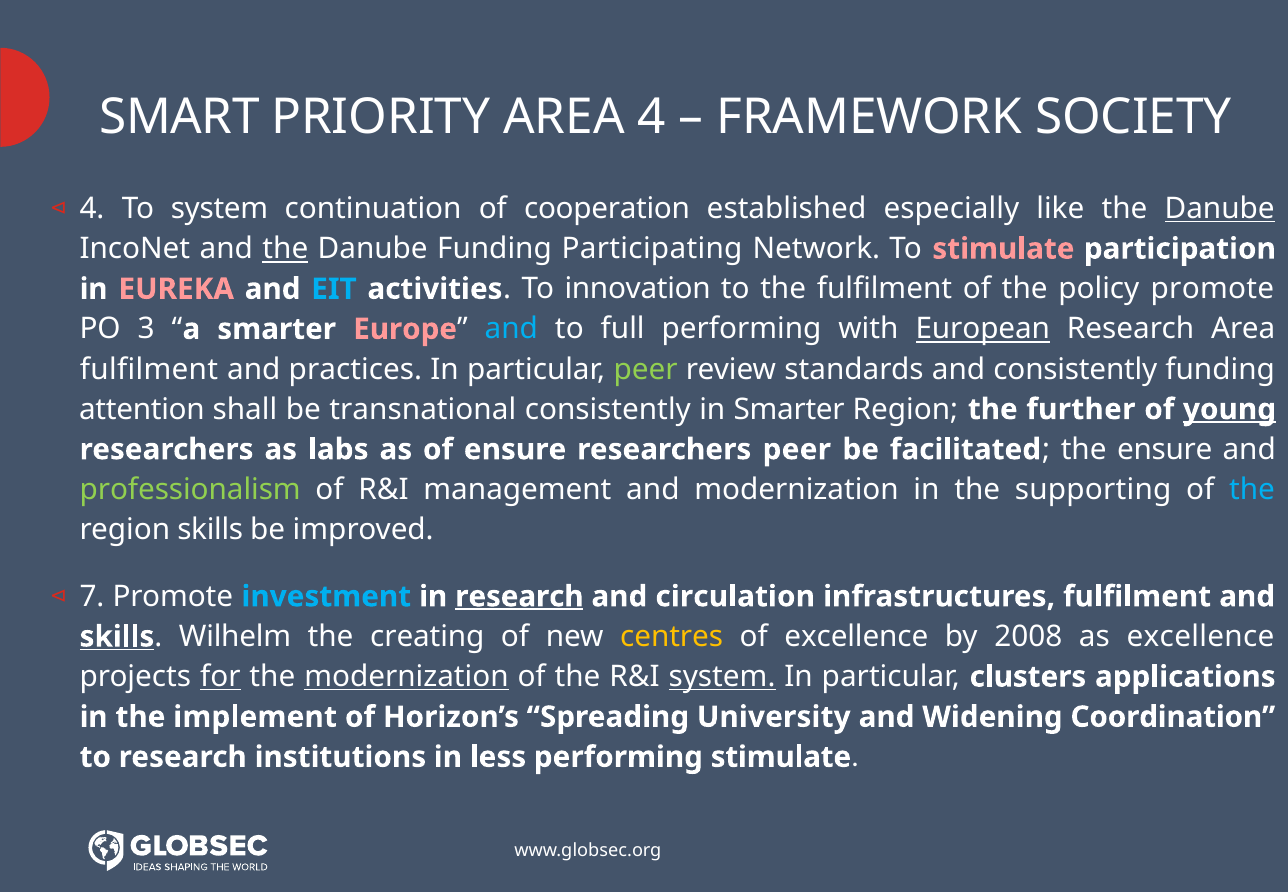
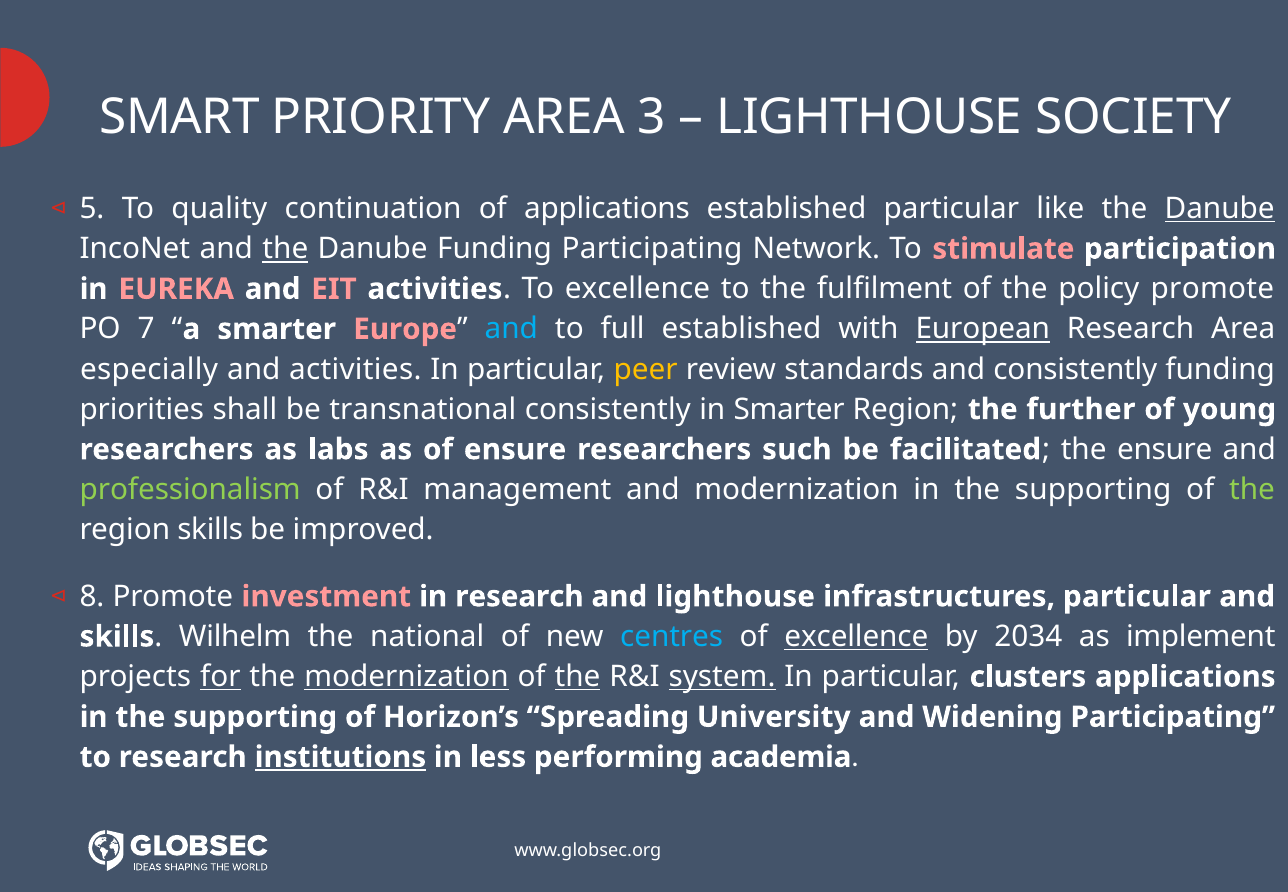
AREA 4: 4 -> 3 (652, 117)
FRAMEWORK: FRAMEWORK -> LIGHTHOUSE (869, 117)
4: 4 -> 5 (92, 209)
To system: system -> quality (219, 209)
of cooperation: cooperation -> applications (607, 209)
established especially: especially -> particular (951, 209)
EIT colour: light blue -> pink (334, 289)
To innovation: innovation -> excellence (637, 289)
3: 3 -> 7 (146, 329)
full performing: performing -> established (742, 329)
fulfilment: fulfilment -> especially (149, 369)
and practices: practices -> activities (355, 369)
peer colour: light green -> yellow (646, 369)
attention: attention -> priorities (142, 409)
young underline: present -> none (1229, 409)
researchers peer: peer -> such (797, 449)
the colour: light blue -> light green (1252, 489)
7: 7 -> 8 (92, 596)
investment colour: light blue -> pink (326, 596)
research underline: present -> none (519, 596)
and circulation: circulation -> lighthouse (735, 596)
infrastructures fulfilment: fulfilment -> particular (1137, 596)
skills underline: present -> none (117, 636)
creating: creating -> national (427, 636)
centres colour: yellow -> light blue (672, 636)
excellence underline: none -> present (856, 636)
2008: 2008 -> 2034 (1028, 636)
as excellence: excellence -> implement (1201, 636)
the underline: none -> present (578, 677)
implement: implement -> supporting (255, 717)
Widening Coordination: Coordination -> Participating (1173, 717)
institutions underline: none -> present (340, 757)
performing stimulate: stimulate -> academia (781, 757)
